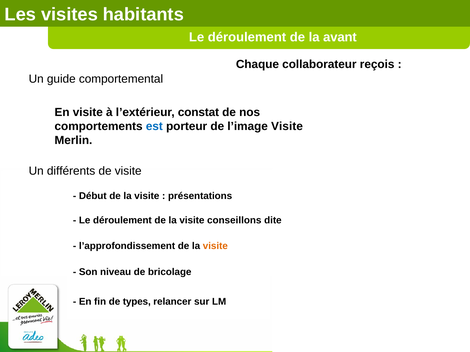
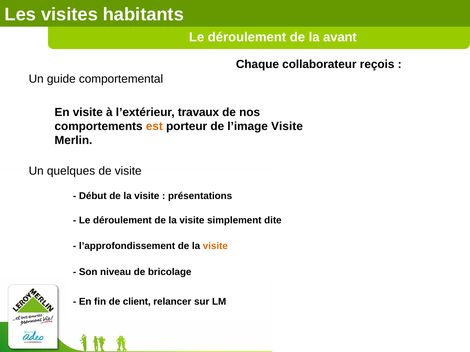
constat: constat -> travaux (198, 112)
est colour: blue -> orange (154, 127)
différents: différents -> quelques (71, 171)
conseillons: conseillons -> simplement (234, 220)
types: types -> client (137, 302)
